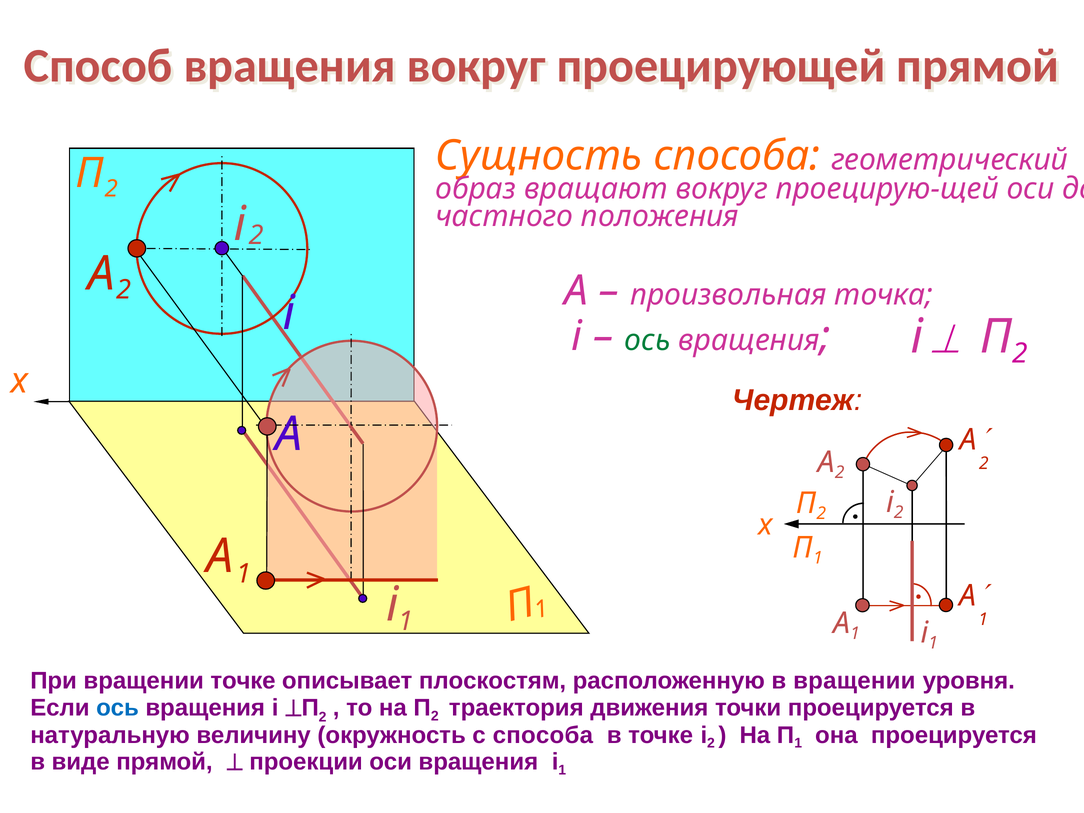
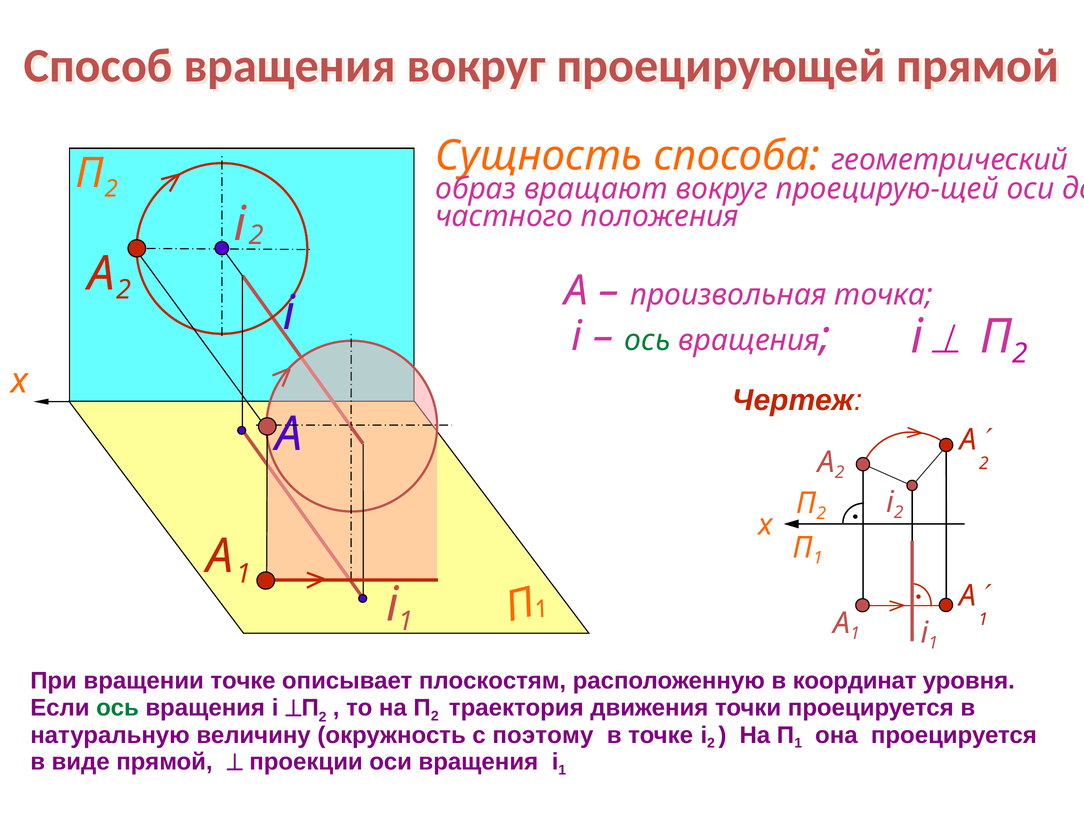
в вращении: вращении -> координат (855, 681)
ось colour: blue -> green (117, 708)
с способа: способа -> поэтому (543, 735)
